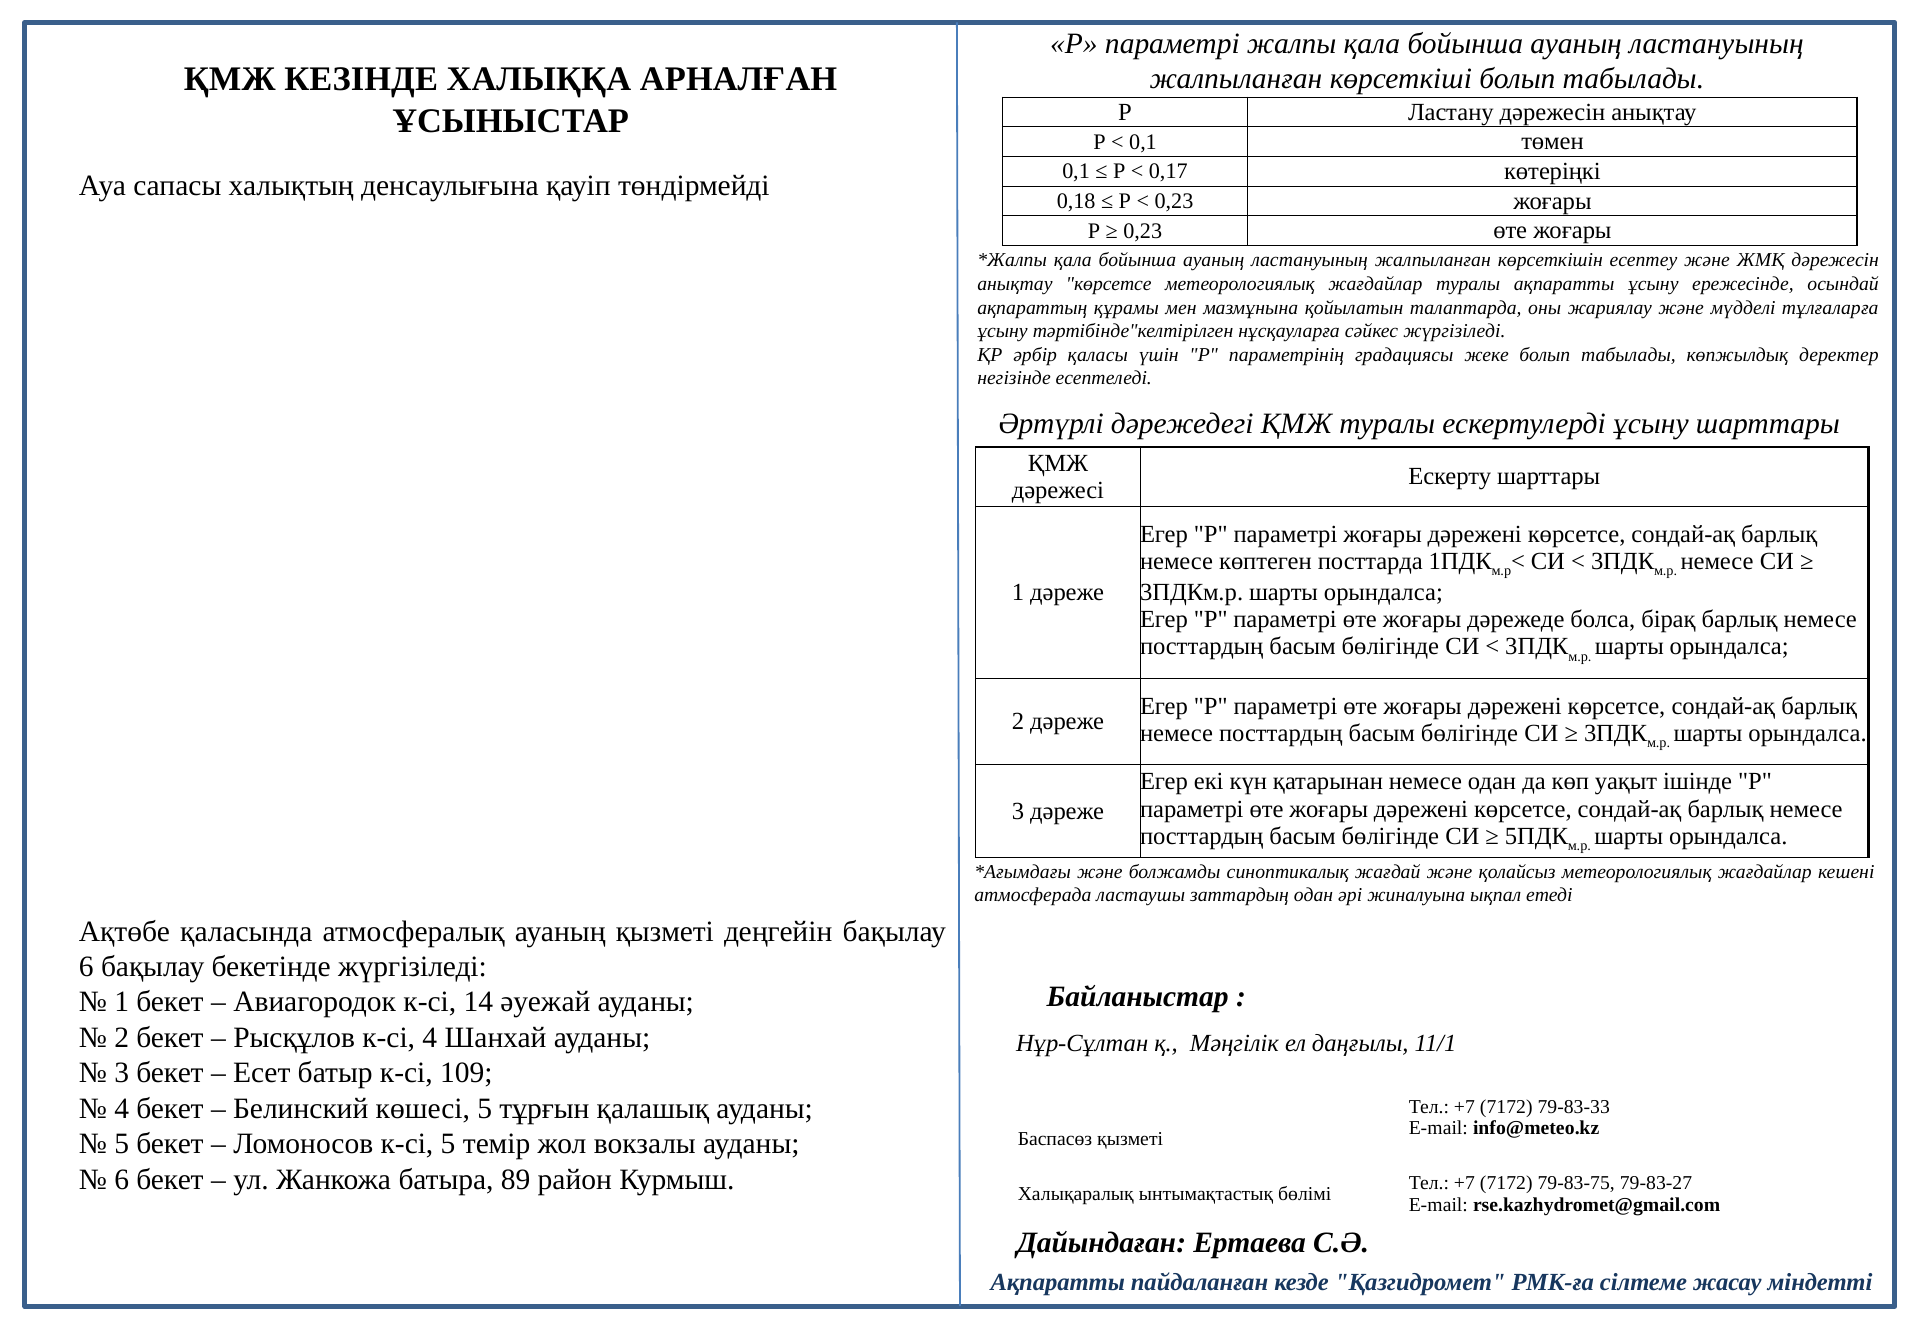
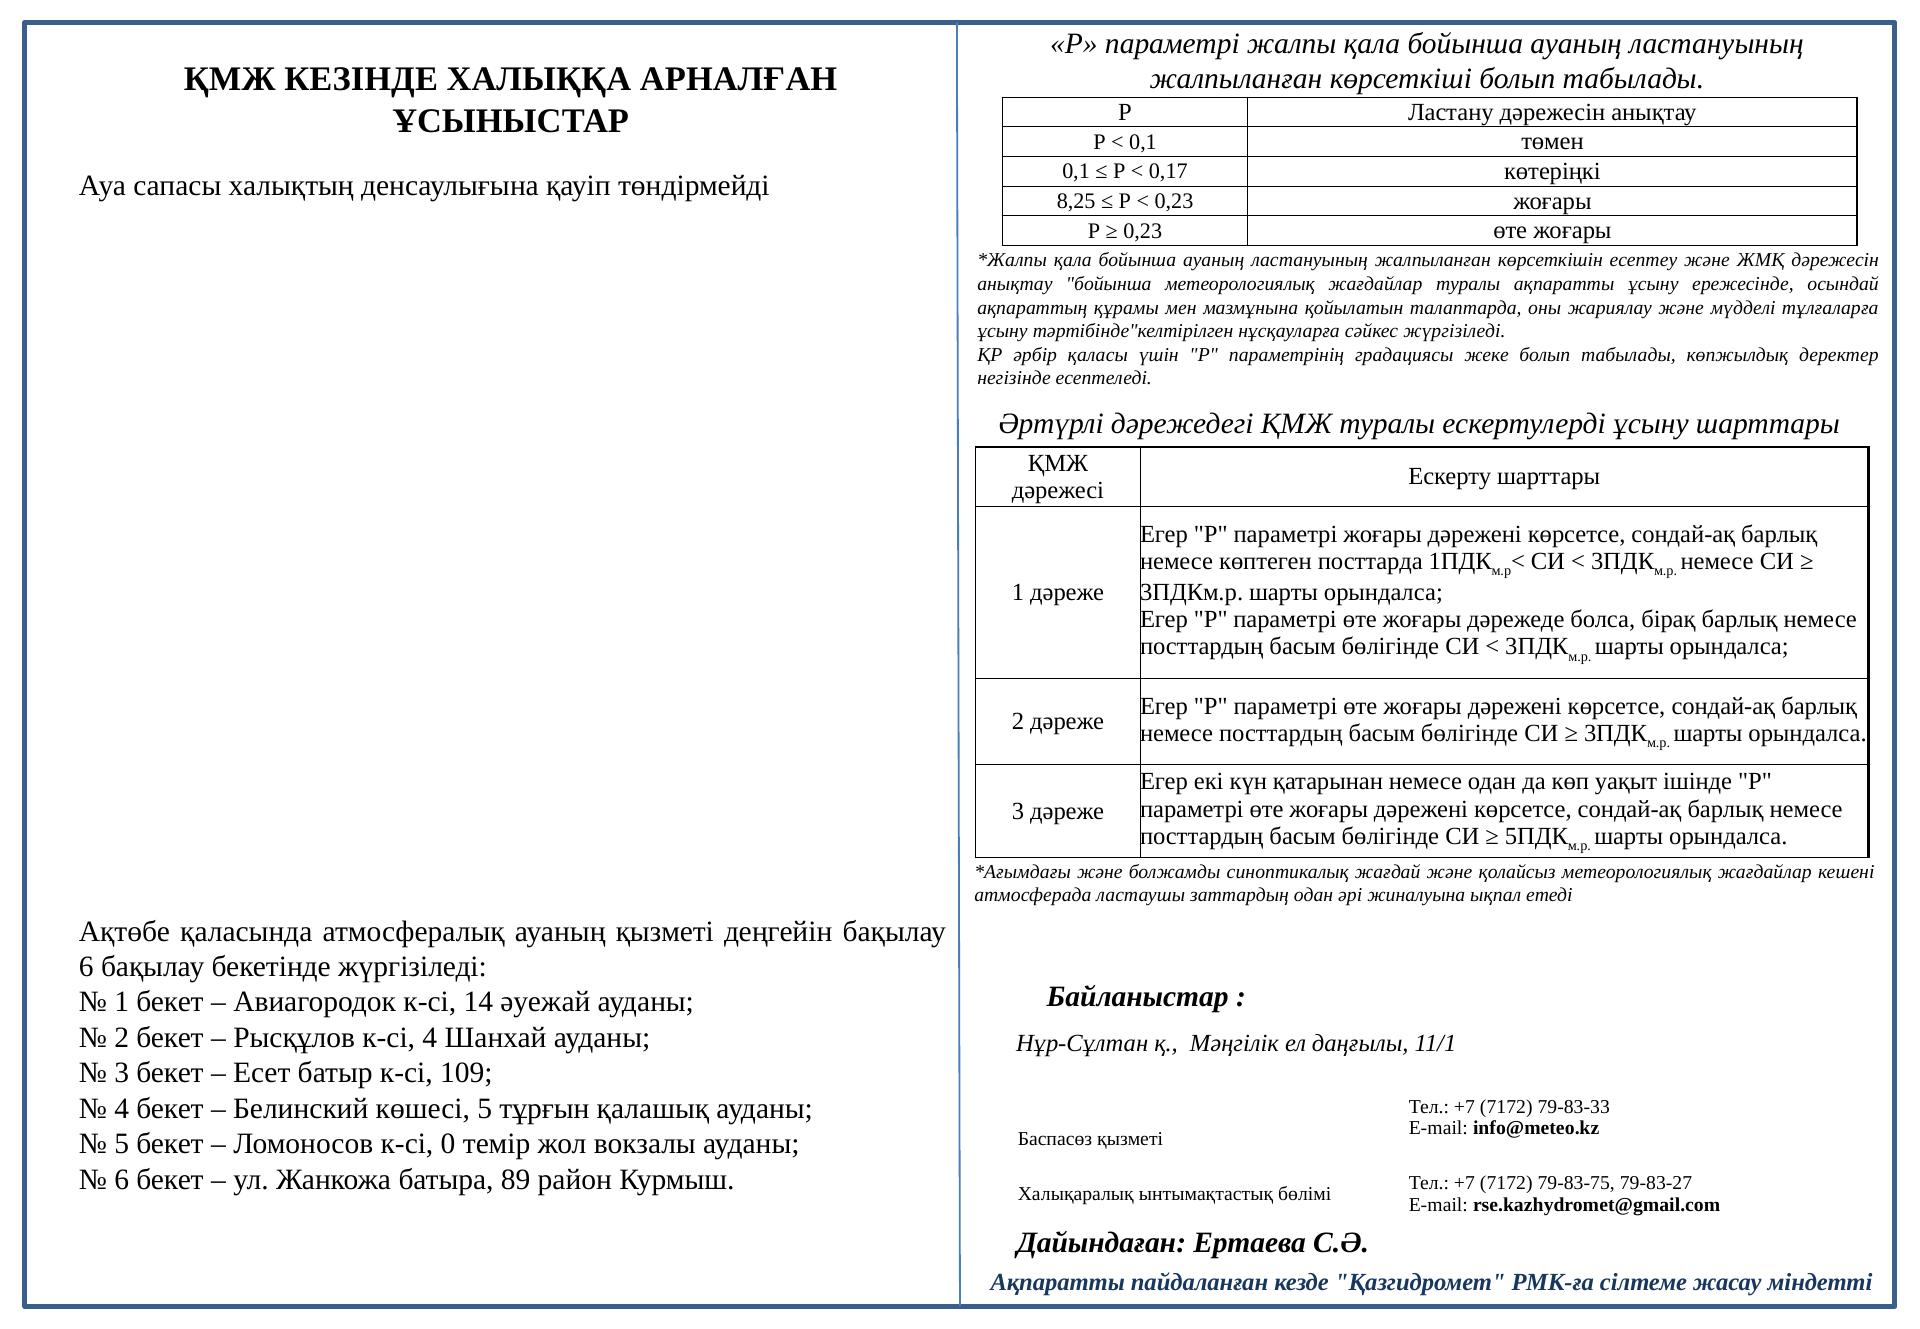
0,18: 0,18 -> 8,25 (1076, 201)
анықтау көрсетсе: көрсетсе -> бойынша (1109, 284)
к-сі 5: 5 -> 0 (448, 1144)
